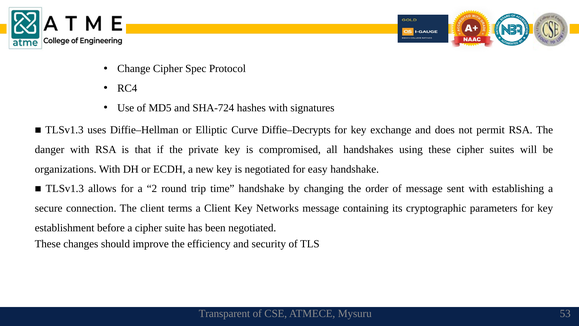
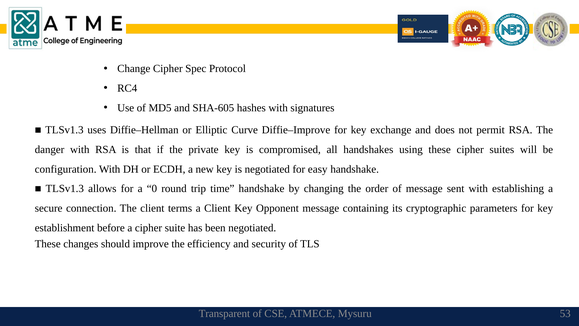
SHA-724: SHA-724 -> SHA-605 (213, 108)
Diffie–Decrypts: Diffie–Decrypts -> Diffie–Improve (296, 130)
organizations: organizations -> configuration (66, 169)
2: 2 -> 0 (152, 188)
Networks: Networks -> Opponent (277, 208)
